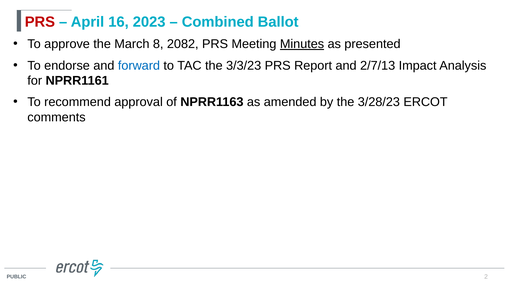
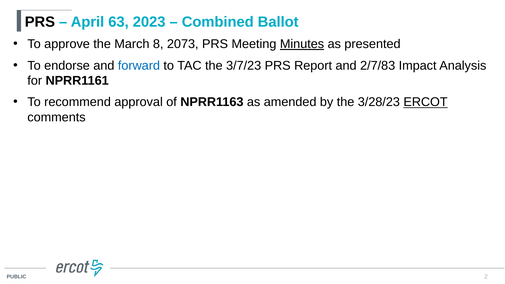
PRS colour: red -> black (40, 22)
16: 16 -> 63 (119, 22)
2082: 2082 -> 2073 (183, 44)
3/3/23: 3/3/23 -> 3/7/23 (244, 66)
2/7/13: 2/7/13 -> 2/7/83 (378, 66)
ERCOT underline: none -> present (426, 102)
